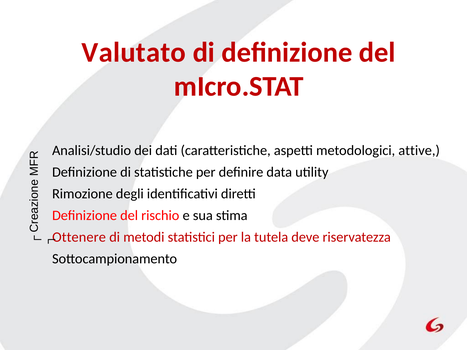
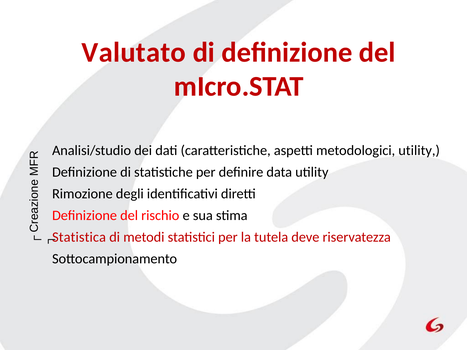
metodologici attive: attive -> utility (419, 151)
Ottenere: Ottenere -> Statistica (79, 237)
